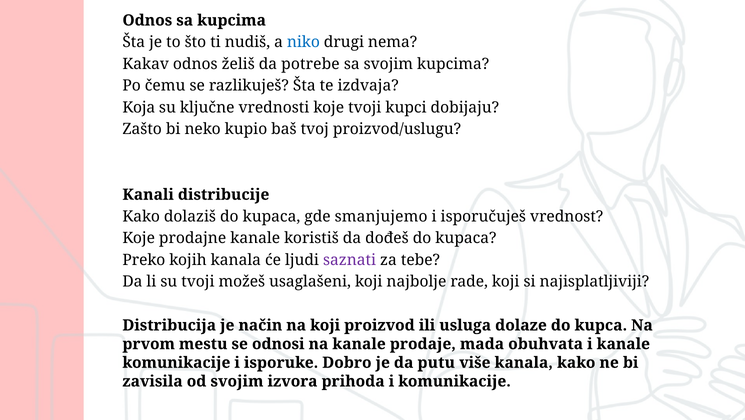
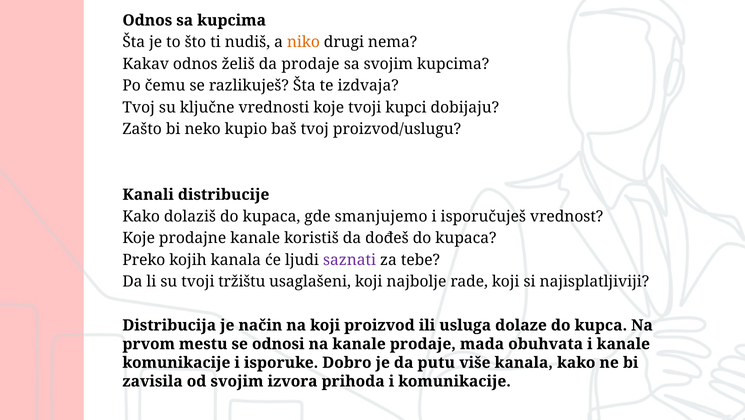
niko colour: blue -> orange (303, 42)
da potrebe: potrebe -> prodaje (310, 64)
Koja: Koja -> Tvoj (139, 107)
možeš: možeš -> tržištu (242, 282)
